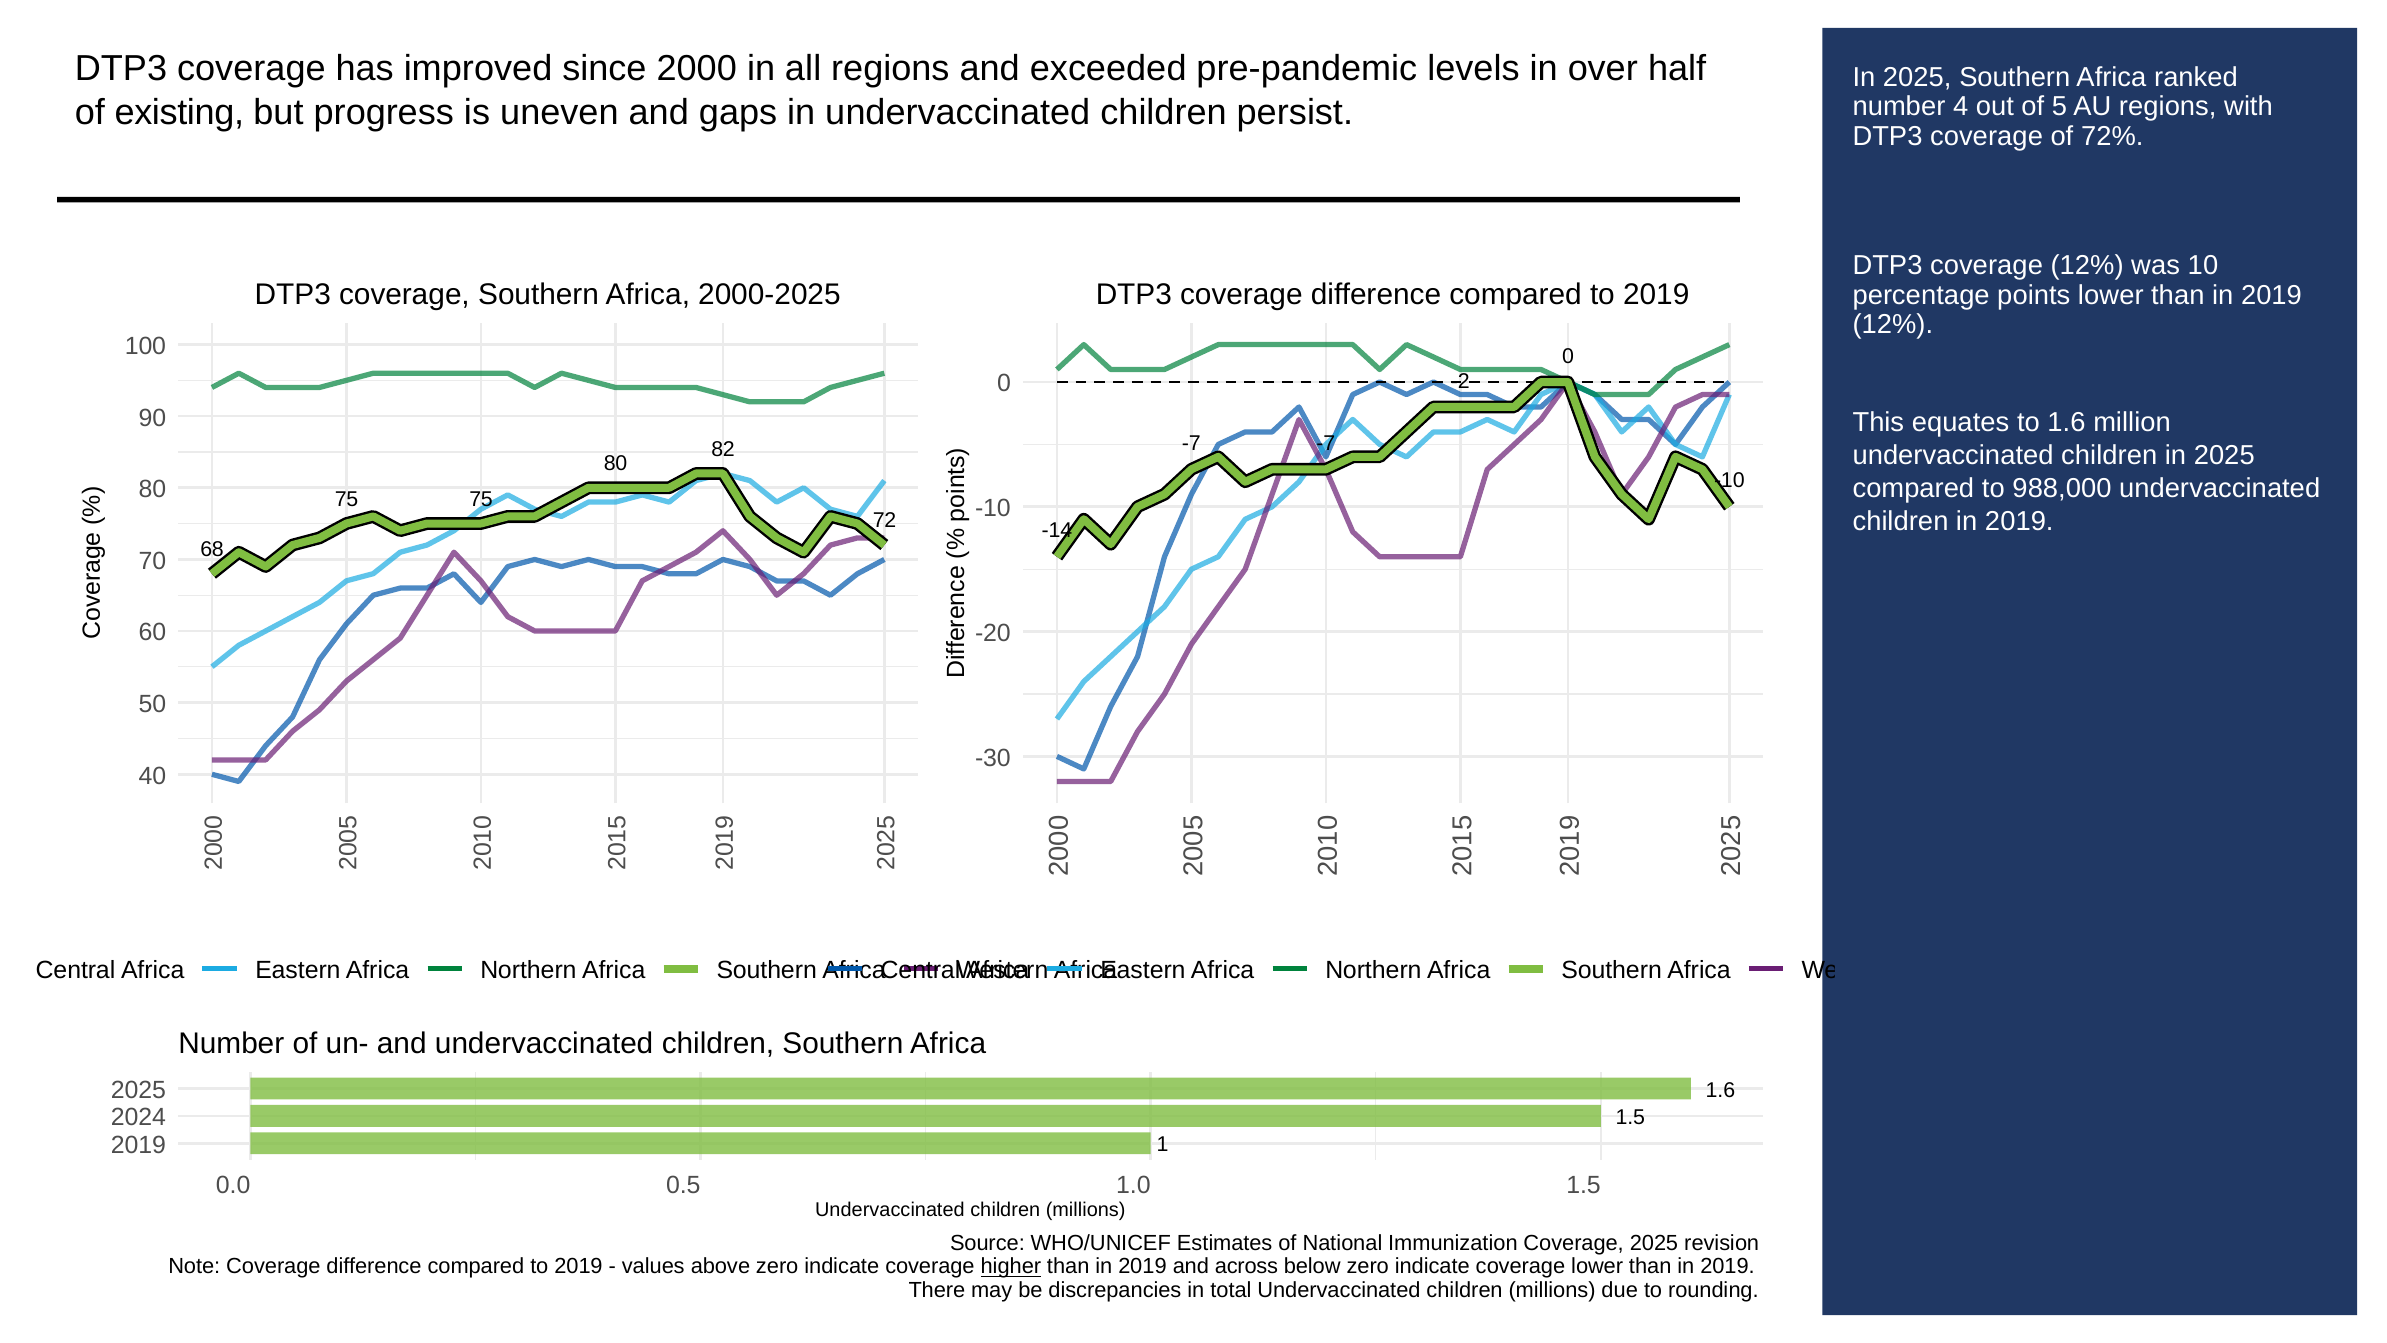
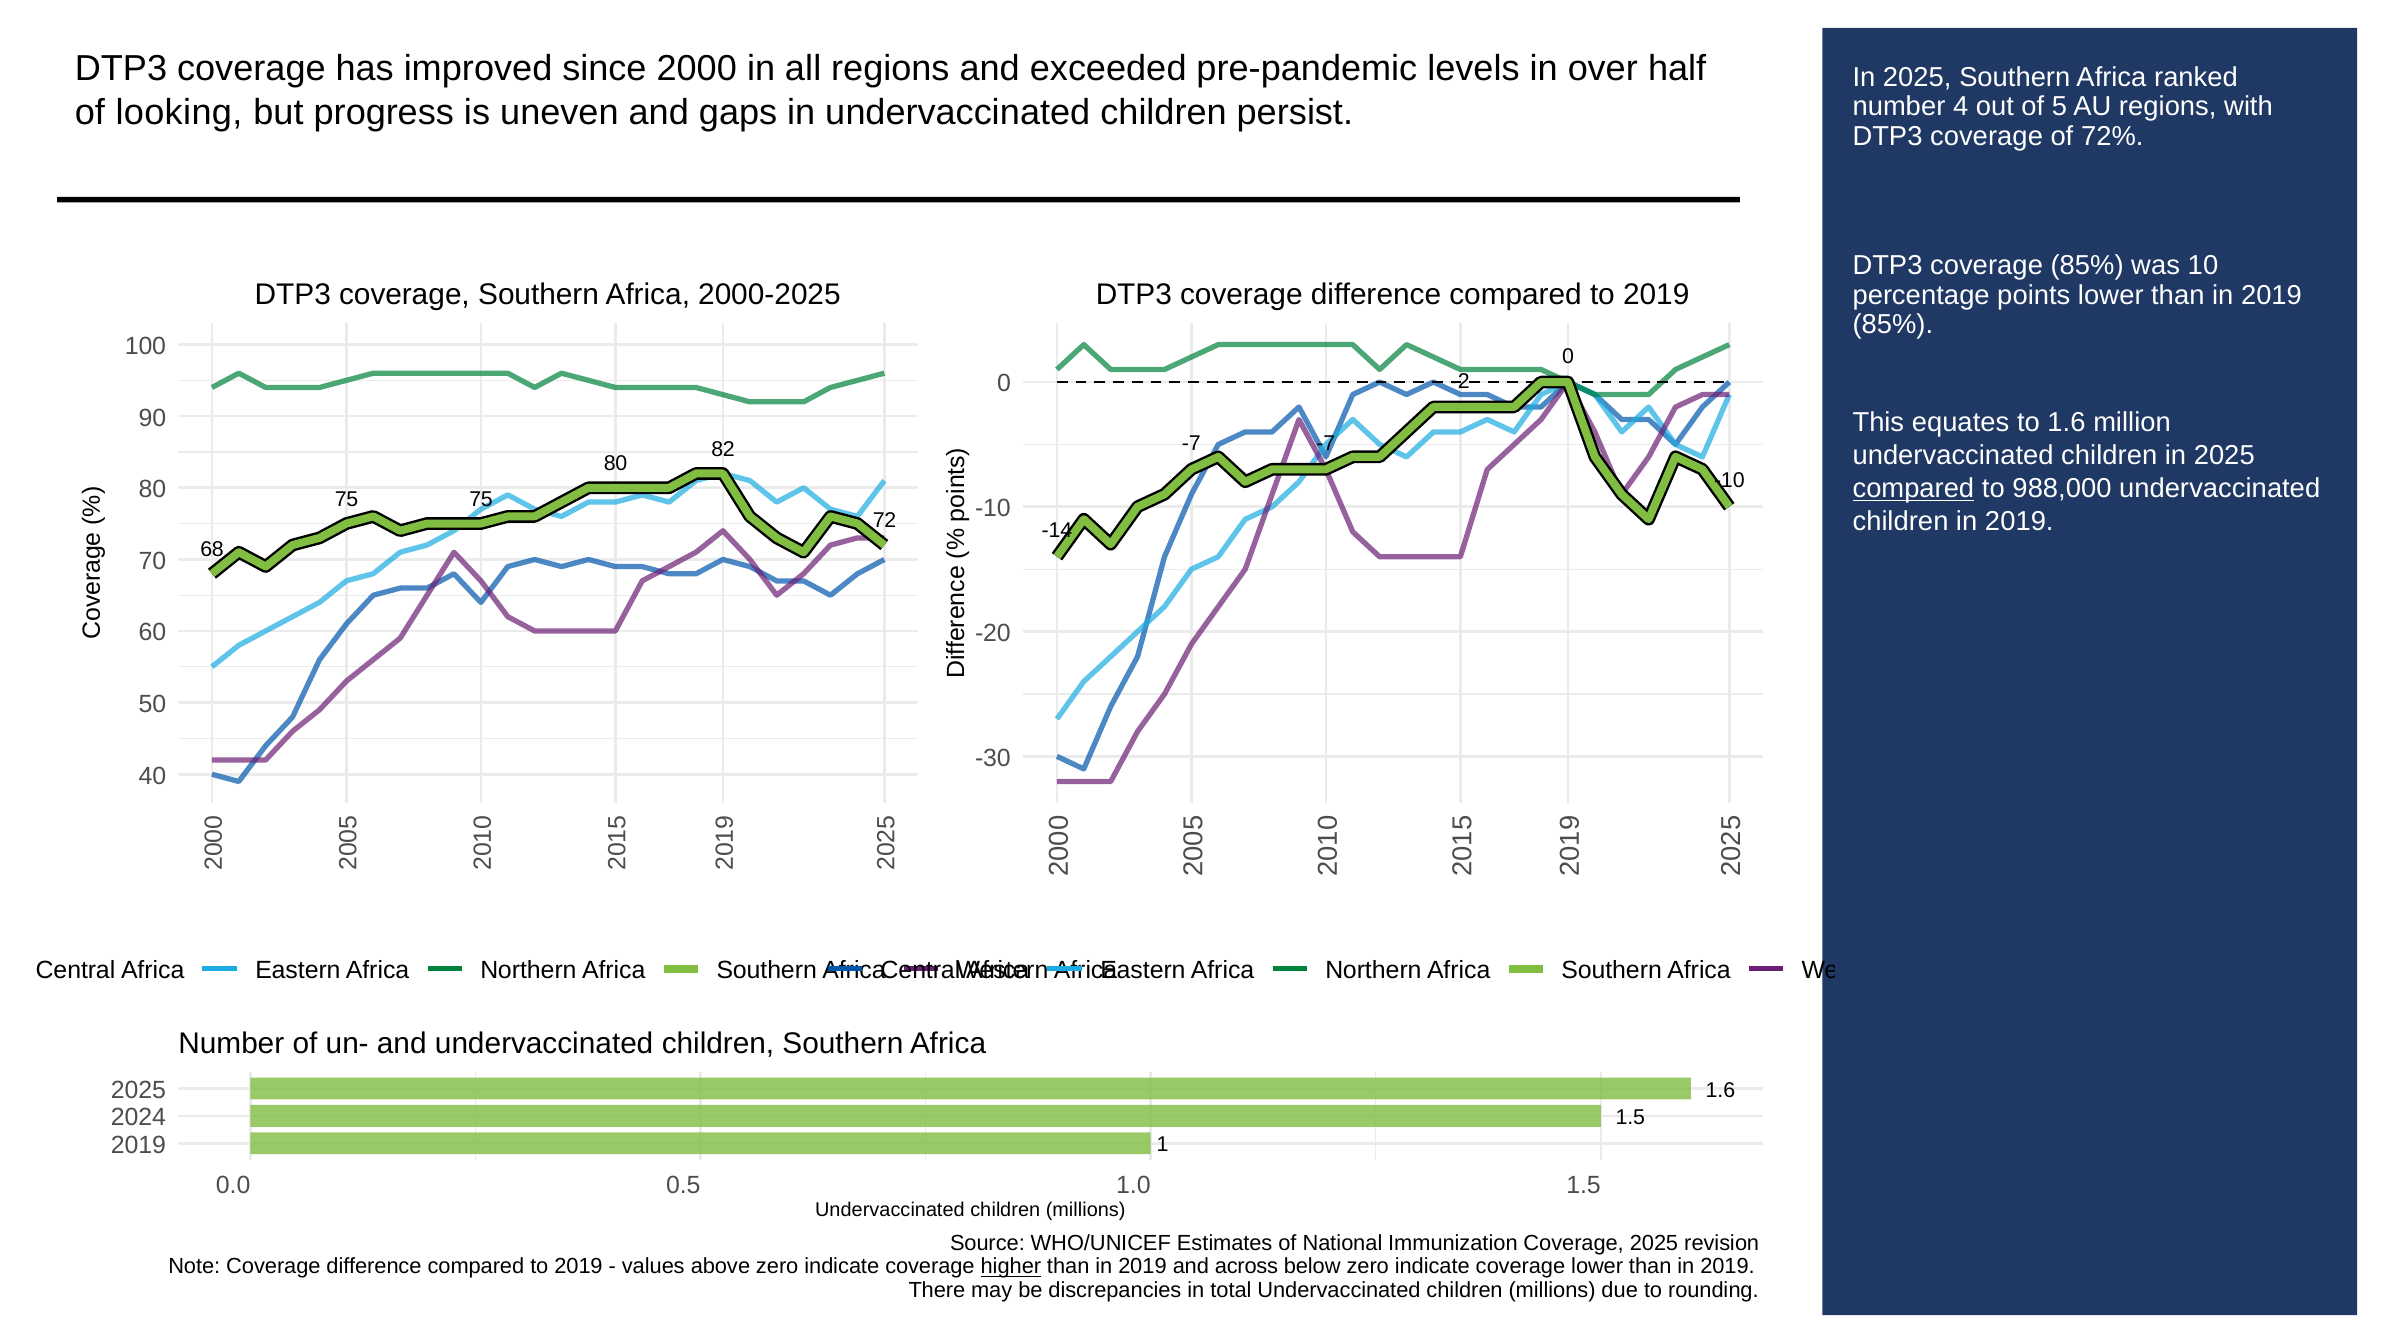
existing: existing -> looking (179, 112)
coverage 12%: 12% -> 85% (2087, 266)
12%: 12% -> 85% (1893, 325)
compared underline: none -> present (1913, 489)
